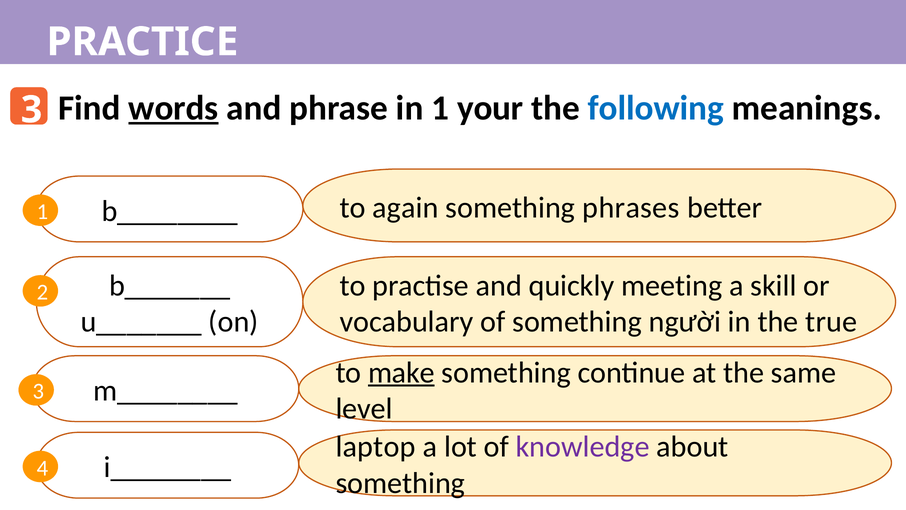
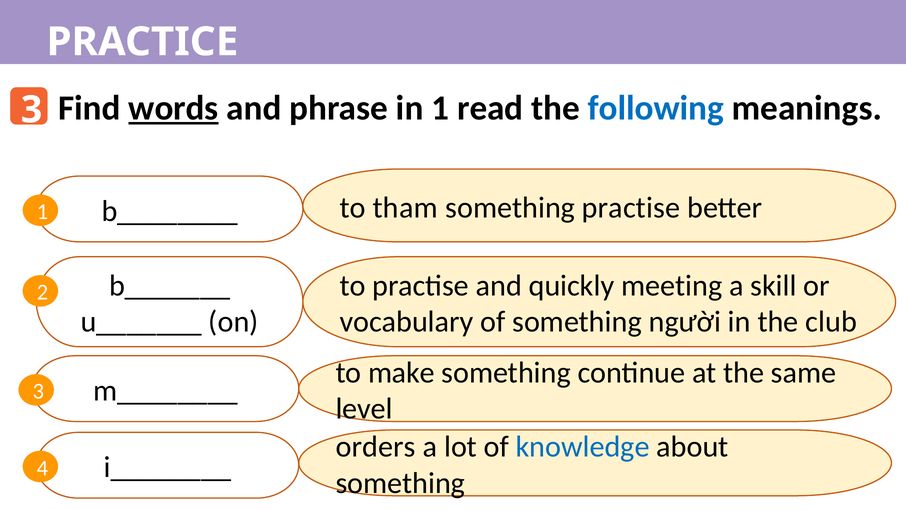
your: your -> read (490, 108)
again: again -> tham (405, 207)
something phrases: phrases -> practise (631, 207)
true: true -> club (831, 322)
make underline: present -> none (401, 372)
laptop: laptop -> orders (376, 447)
knowledge colour: purple -> blue (583, 447)
